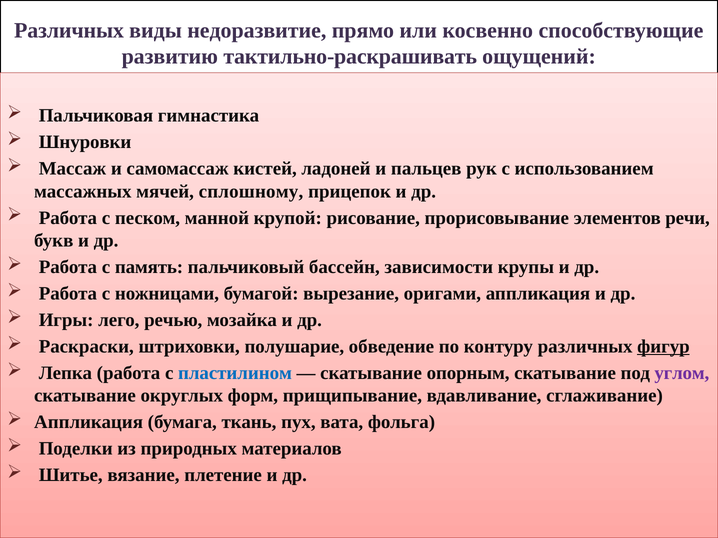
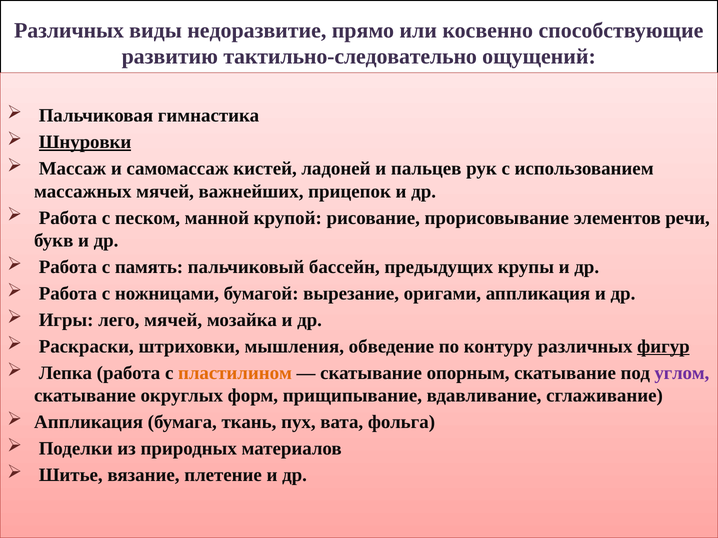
тактильно-раскрашивать: тактильно-раскрашивать -> тактильно-следовательно (350, 57)
Шнуровки underline: none -> present (85, 142)
сплошному: сплошному -> важнейших (251, 191)
зависимости: зависимости -> предыдущих (439, 267)
лего речью: речью -> мячей (173, 320)
полушарие: полушарие -> мышления (294, 347)
пластилином colour: blue -> orange (235, 373)
